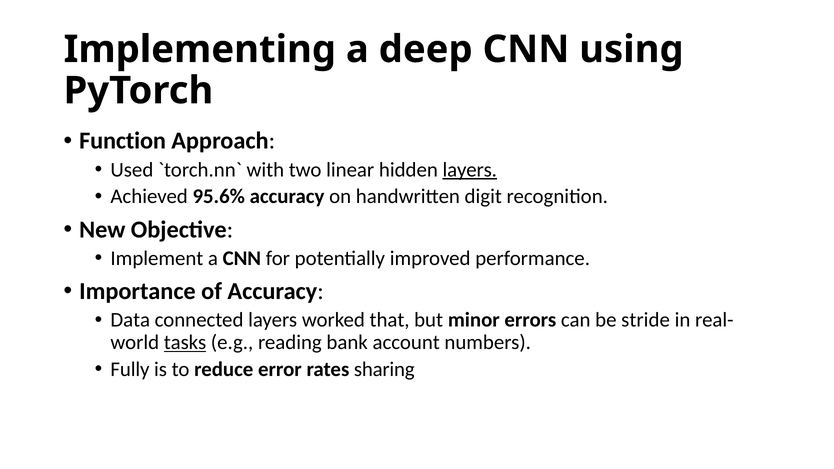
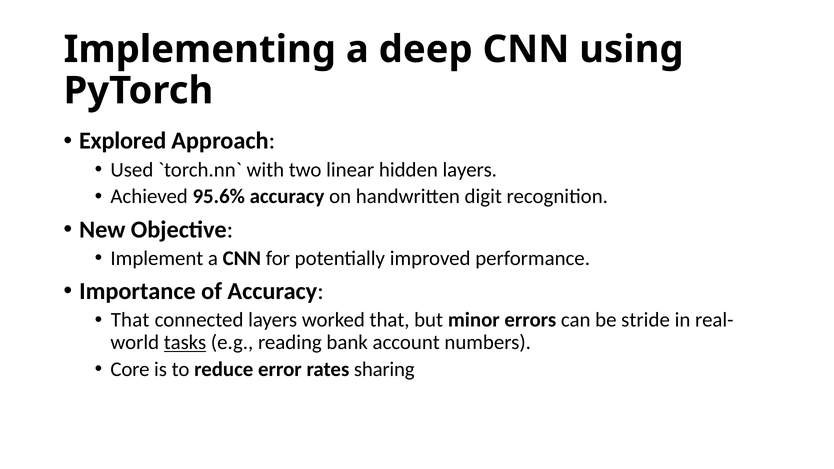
Function: Function -> Explored (123, 141)
layers underline: present -> none (470, 170)
Data: Data -> That (130, 320)
Fully: Fully -> Core (130, 369)
